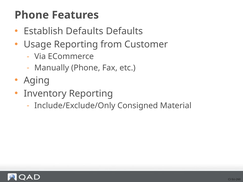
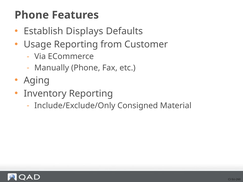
Establish Defaults: Defaults -> Displays (84, 31)
